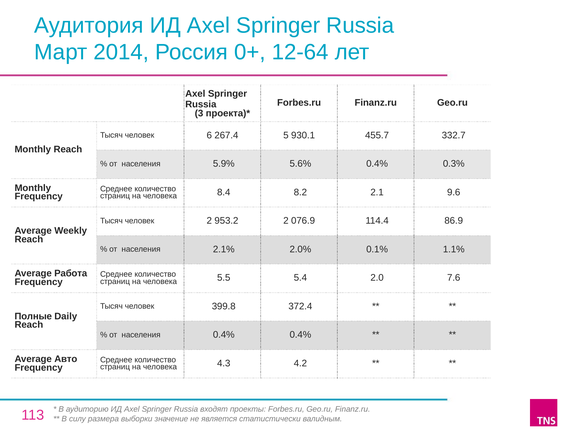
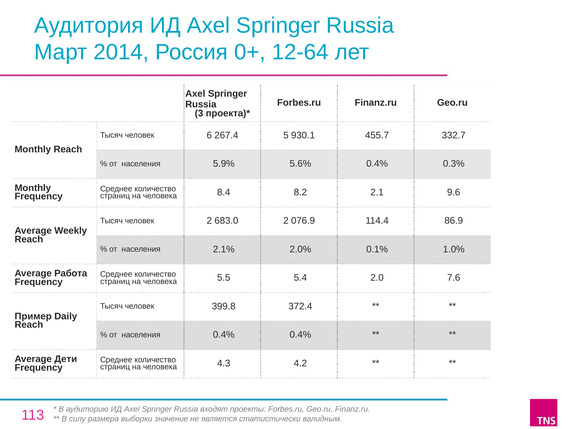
953.2: 953.2 -> 683.0 (226, 221)
1.1%: 1.1% -> 1.0% (454, 249)
Полные: Полные -> Пример (33, 316)
Авто: Авто -> Дети (66, 359)
